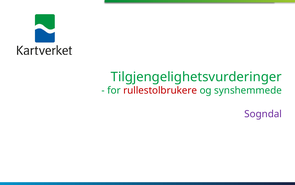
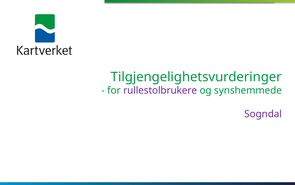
rullestolbrukere colour: red -> purple (160, 90)
